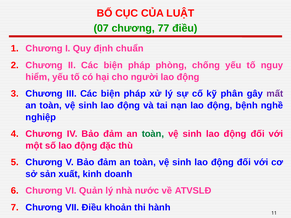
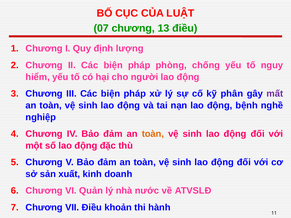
77: 77 -> 13 (164, 28)
chuẩn: chuẩn -> lượng (130, 49)
toàn colour: green -> orange (153, 134)
